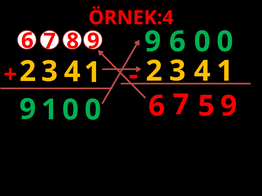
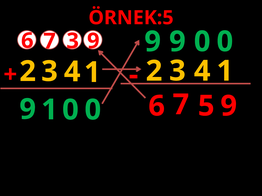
ÖRNEK:4: ÖRNEK:4 -> ÖRNEK:5 (131, 18)
6: 6 -> 9 (177, 42)
8: 8 -> 3 (73, 41)
